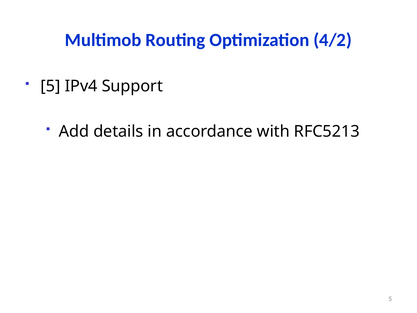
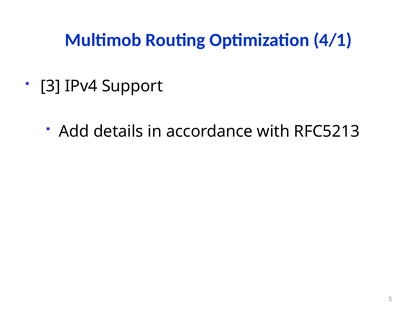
4/2: 4/2 -> 4/1 (333, 40)
5: 5 -> 3 (51, 86)
